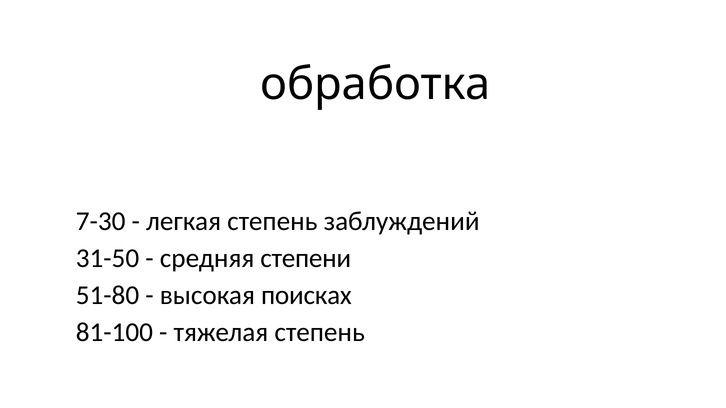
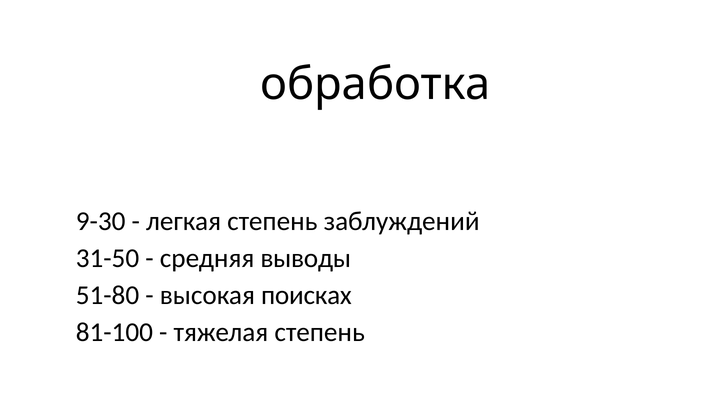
7-30: 7-30 -> 9-30 (101, 221)
степени: степени -> выводы (306, 258)
